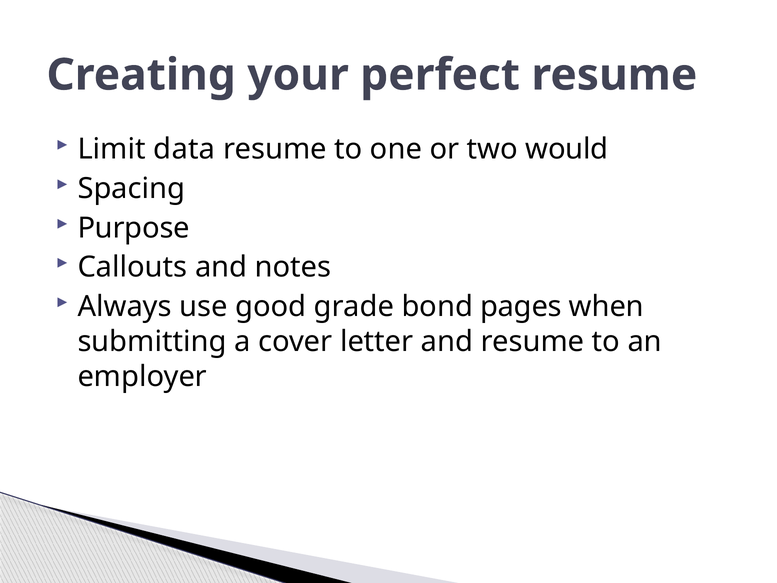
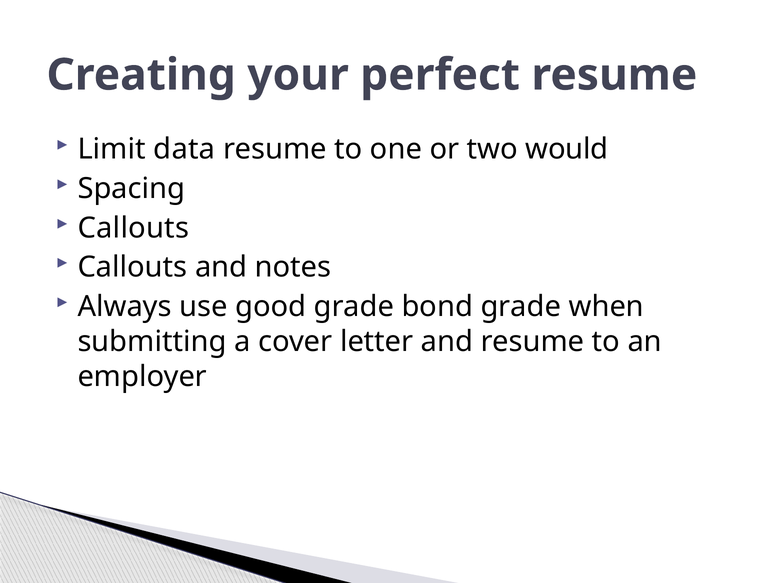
Purpose: Purpose -> Callouts (133, 228)
bond pages: pages -> grade (521, 306)
